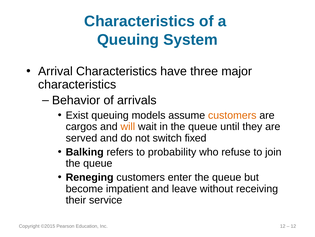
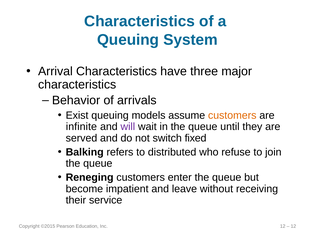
cargos: cargos -> infinite (81, 126)
will colour: orange -> purple (128, 126)
probability: probability -> distributed (172, 152)
